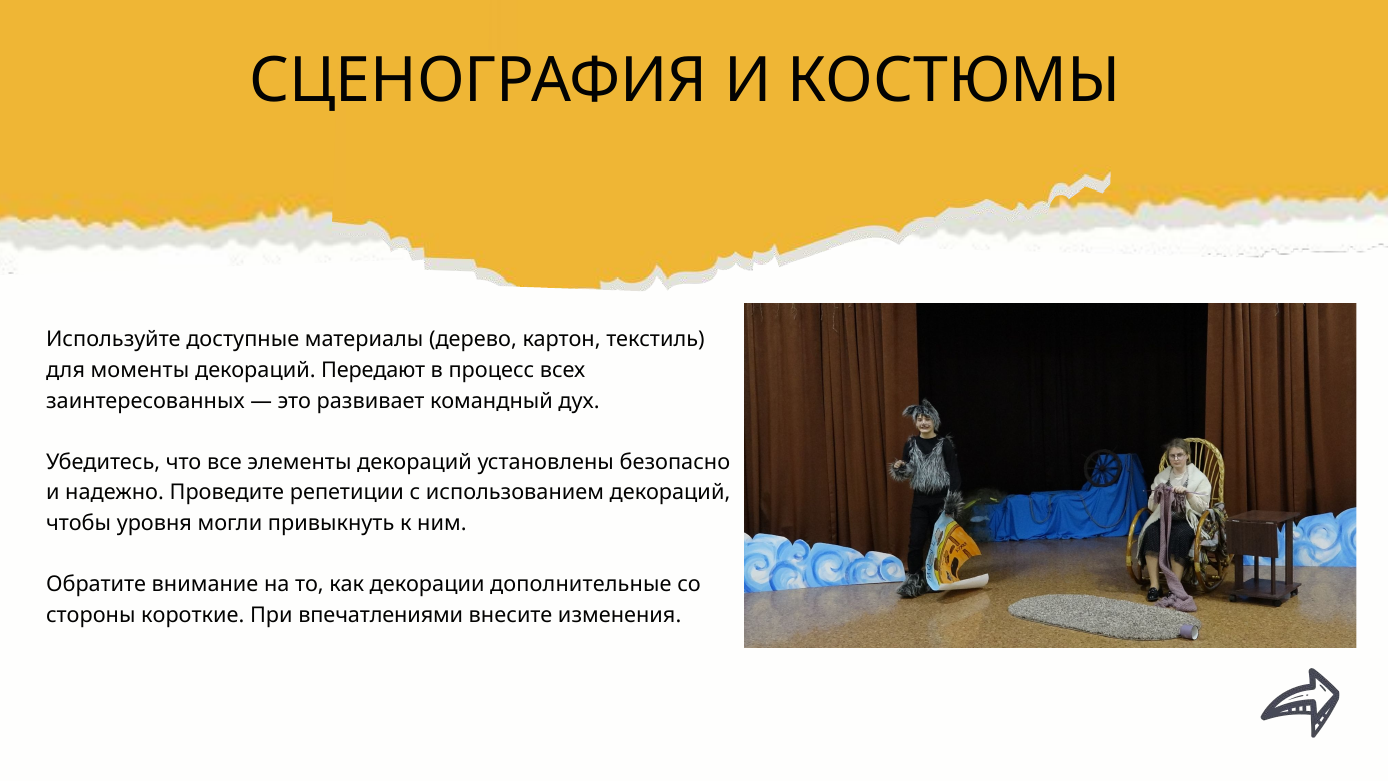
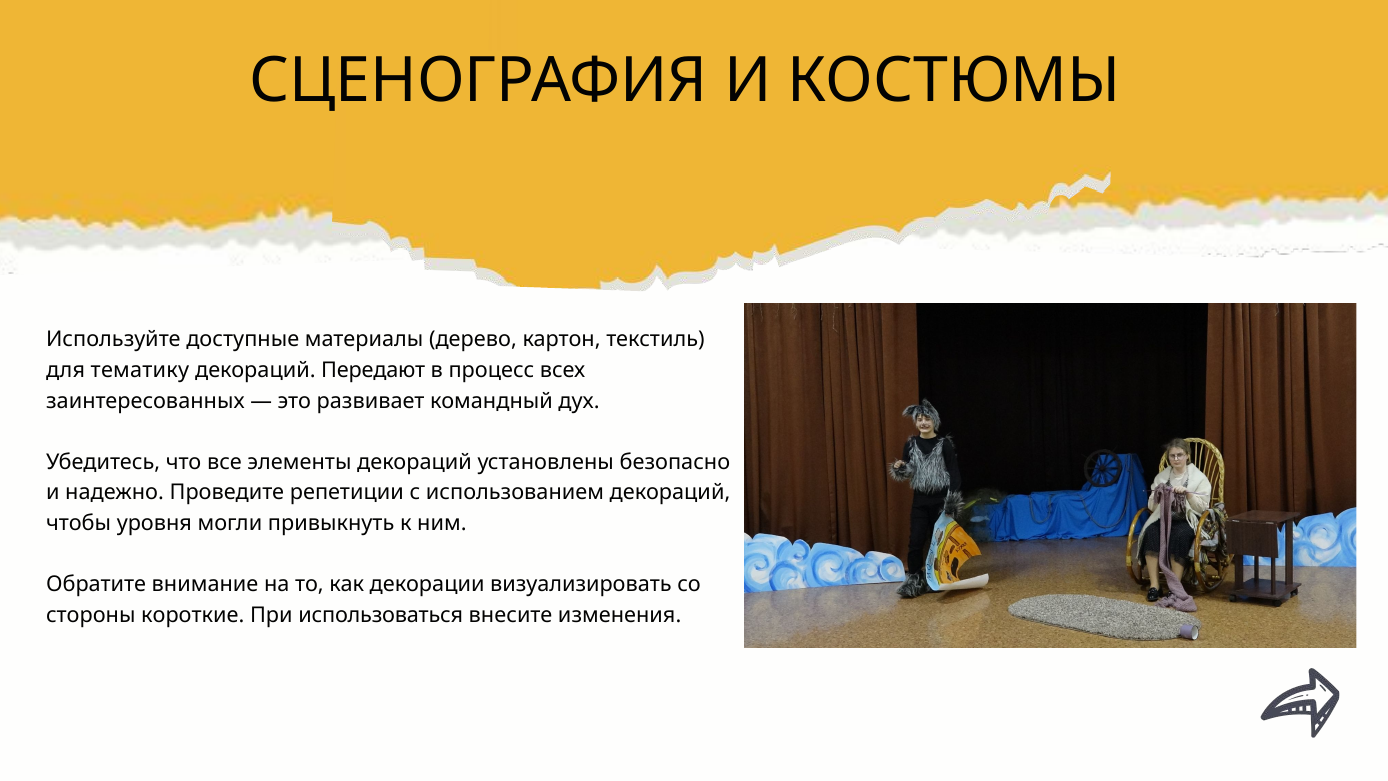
моменты: моменты -> тематику (140, 370)
дополнительные: дополнительные -> визуализировать (581, 584)
впечатлениями: впечатлениями -> использоваться (381, 615)
